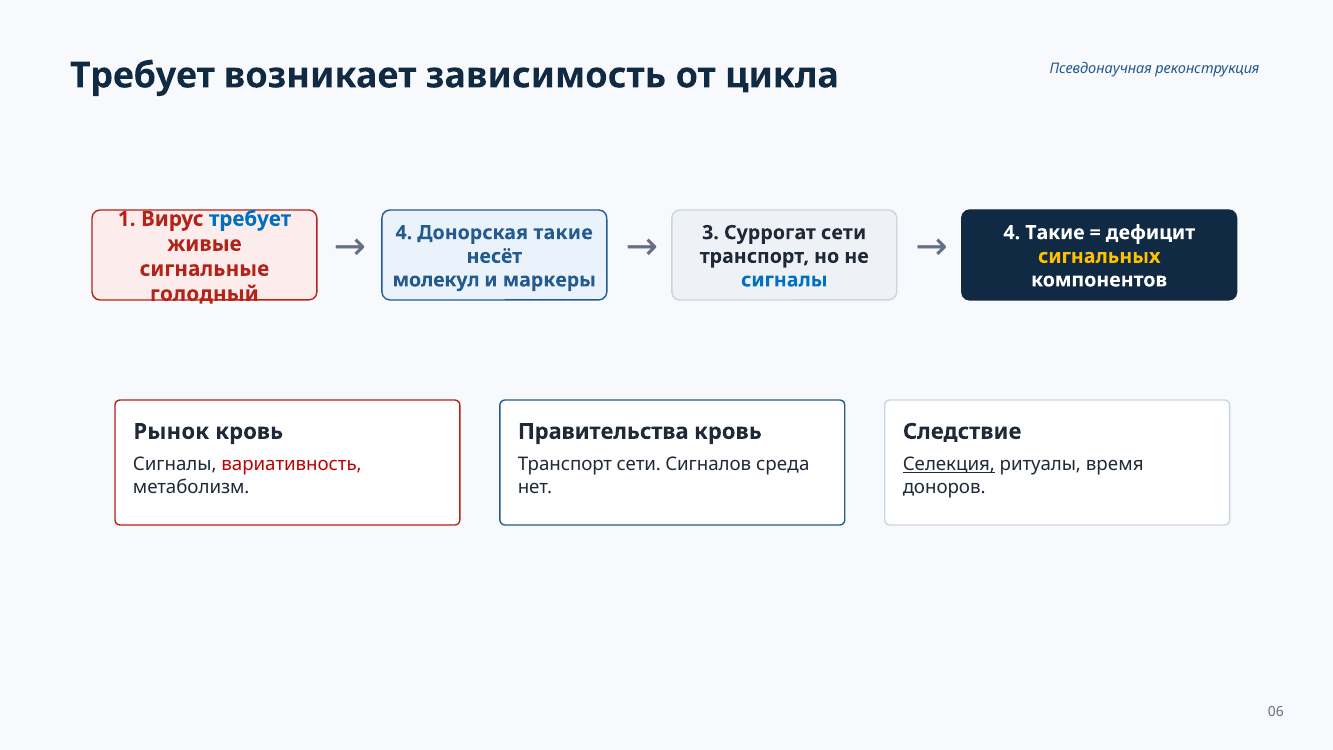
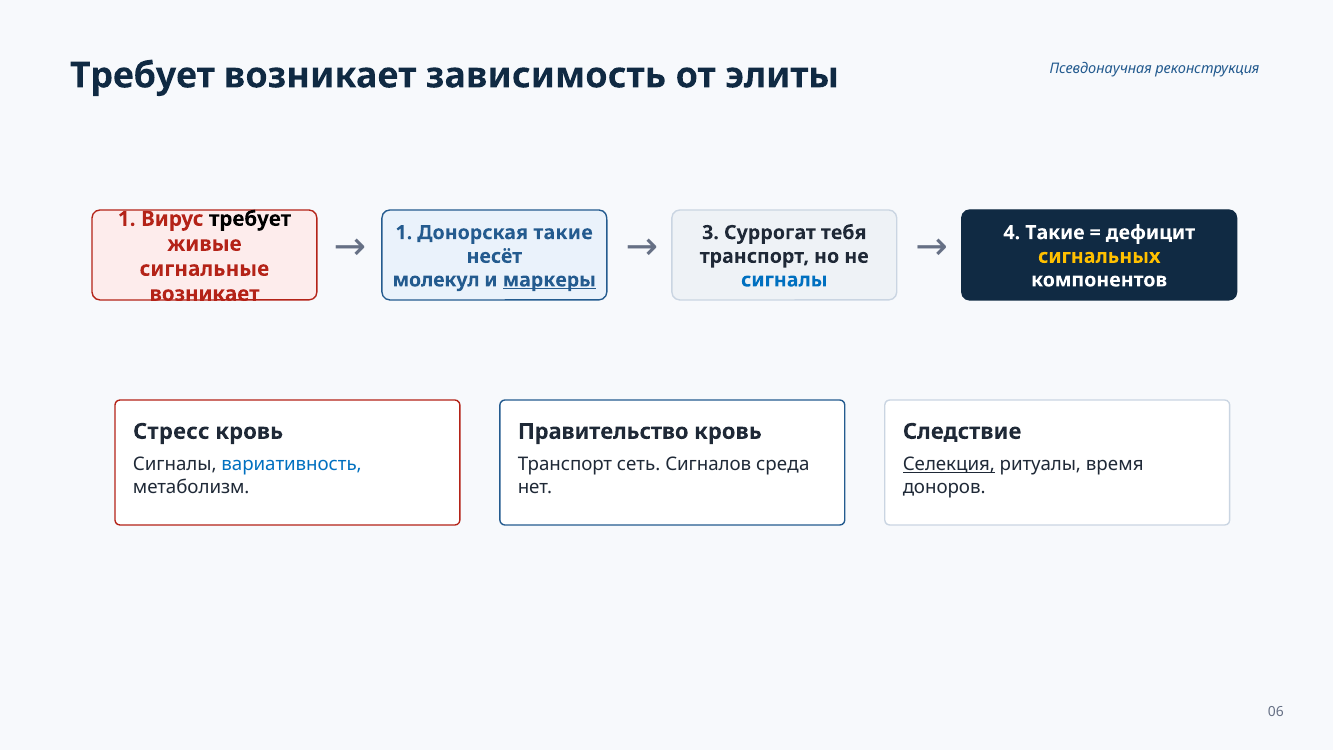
цикла: цикла -> элиты (782, 76)
требует colour: blue -> black (250, 219)
4: 4 -> 1 (404, 233)
Суррогат сети: сети -> тебя (844, 233)
маркеры underline: none -> present (549, 280)
голодный: голодный -> возникает (205, 294)
Рынок: Рынок -> Стресс (171, 431)
Правительства: Правительства -> Правительство (603, 431)
вариативность colour: red -> blue (292, 464)
Транспорт сети: сети -> сеть (639, 464)
